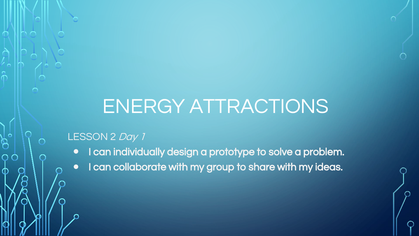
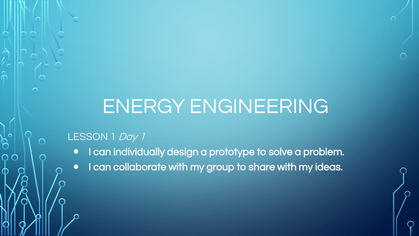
ATTRACTIONS: ATTRACTIONS -> ENGINEERING (259, 106)
LESSON 2: 2 -> 1 (113, 136)
